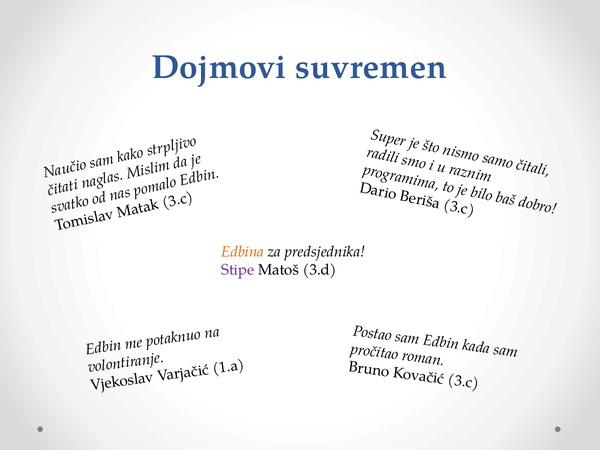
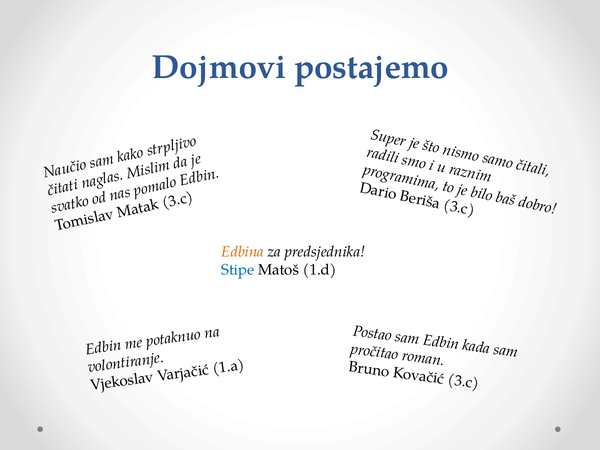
suvremen: suvremen -> postajemo (371, 67)
Stipe colour: purple -> blue (238, 270)
3.d: 3.d -> 1.d (320, 270)
